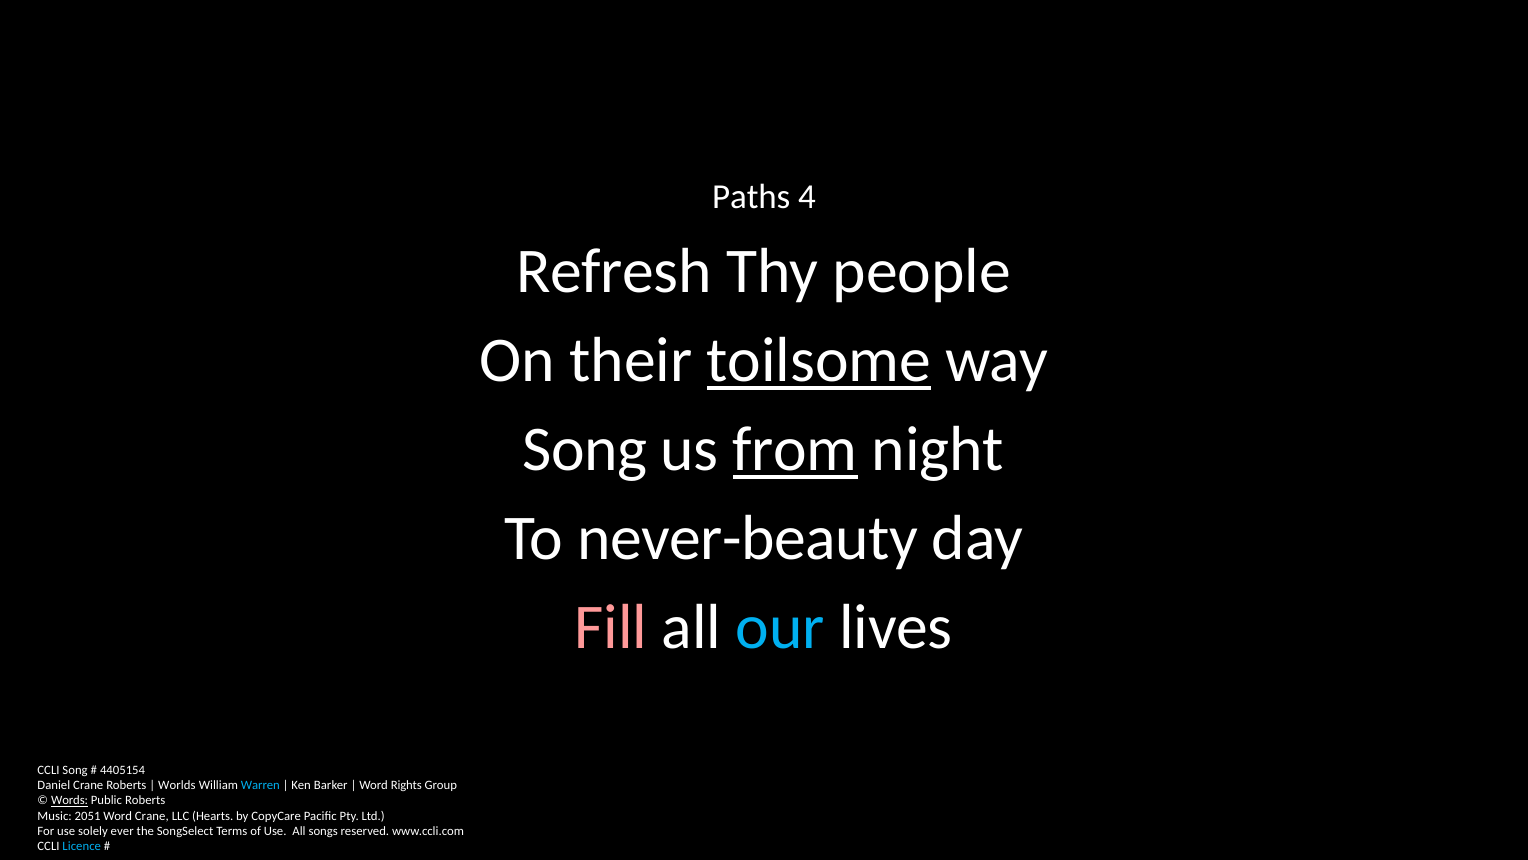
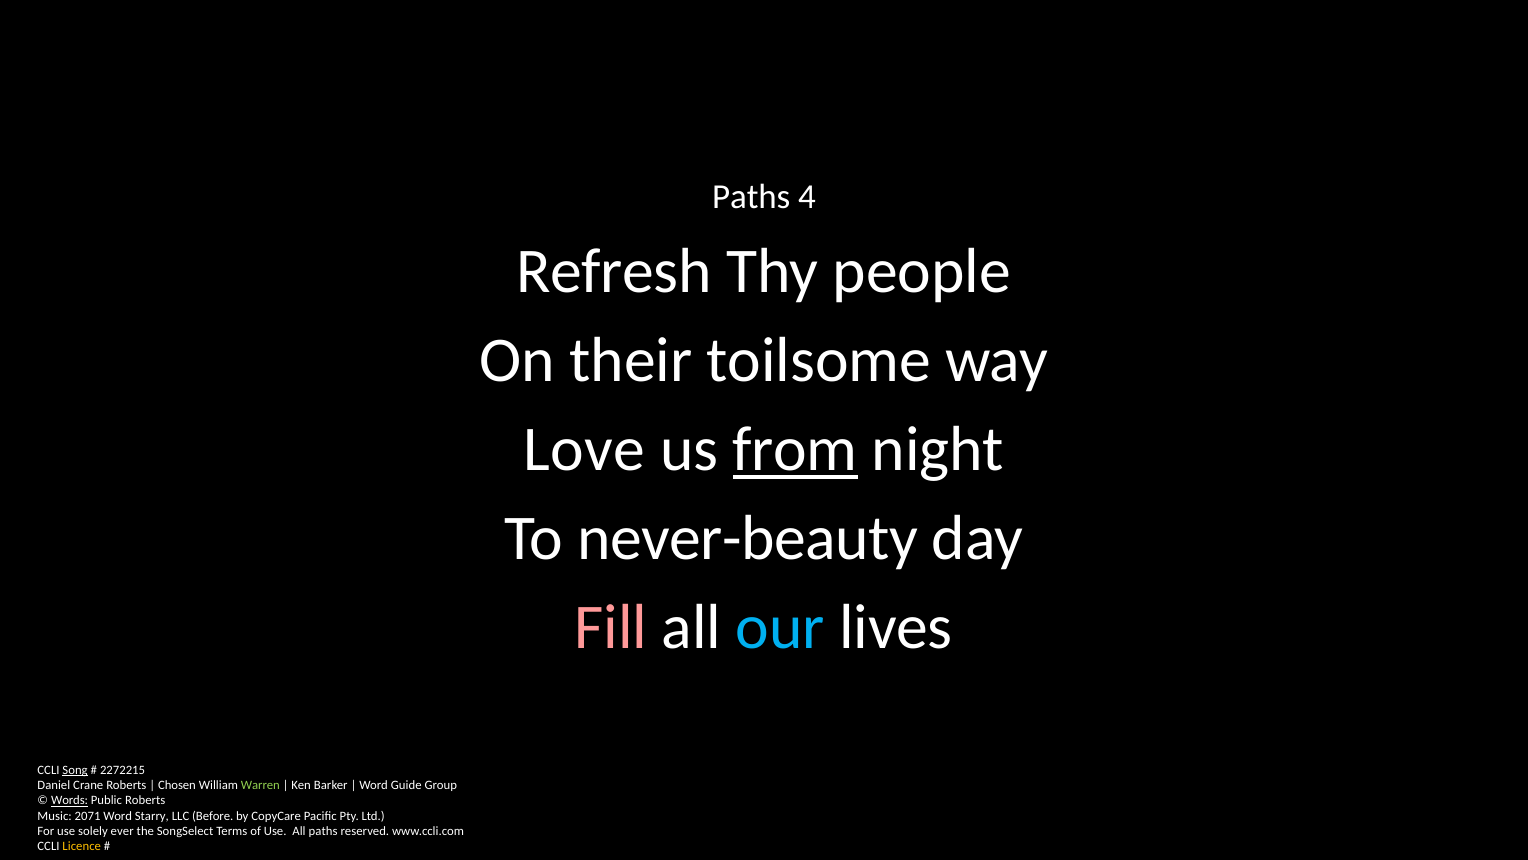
toilsome underline: present -> none (819, 360)
Song: Song -> Love (585, 449)
Song underline: none -> present (75, 770)
4405154: 4405154 -> 2272215 (123, 770)
Worlds: Worlds -> Chosen (177, 785)
Warren colour: light blue -> light green (260, 785)
Rights: Rights -> Guide (406, 785)
2051: 2051 -> 2071 (88, 815)
Word Crane: Crane -> Starry (152, 815)
Hearts: Hearts -> Before (213, 815)
All songs: songs -> paths (323, 831)
Licence colour: light blue -> yellow (82, 846)
